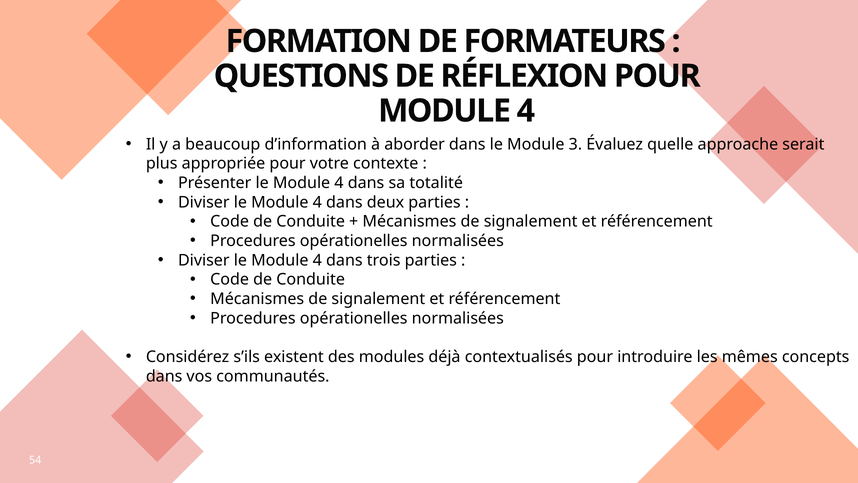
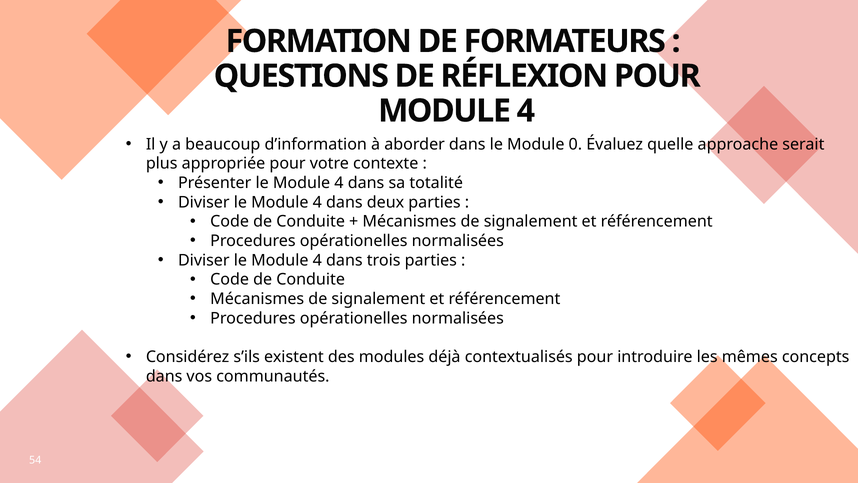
3: 3 -> 0 (575, 144)
